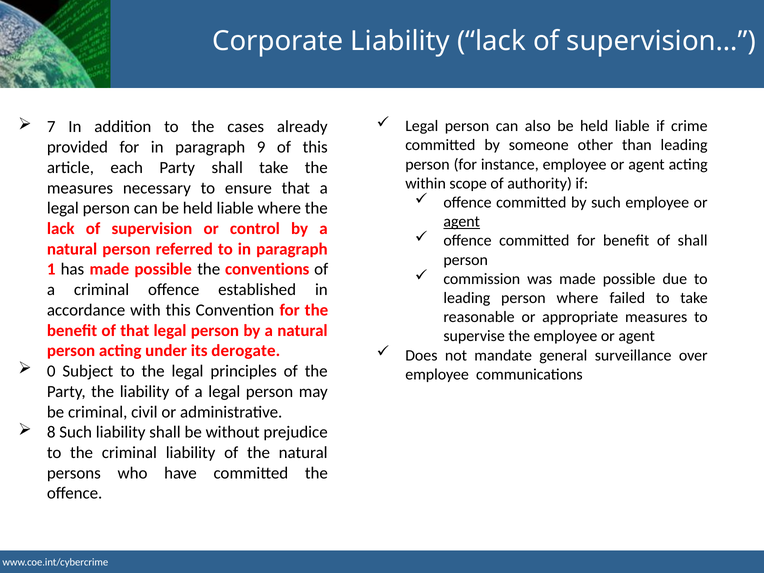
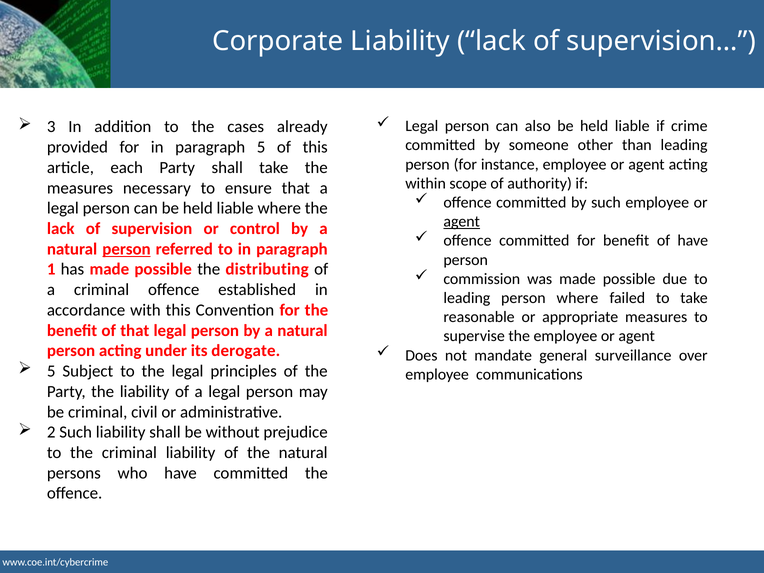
7: 7 -> 3 (51, 127)
paragraph 9: 9 -> 5 (261, 147)
of shall: shall -> have (693, 241)
person underline: none -> present (127, 249)
conventions: conventions -> distributing (267, 269)
0: 0 -> 5 (51, 371)
8: 8 -> 2 (51, 432)
